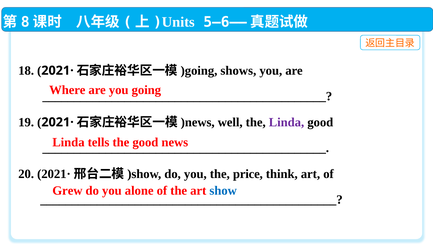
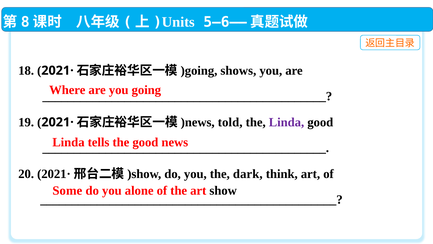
well: well -> told (230, 122)
price: price -> dark (248, 174)
Grew: Grew -> Some (67, 190)
show colour: blue -> black (223, 190)
